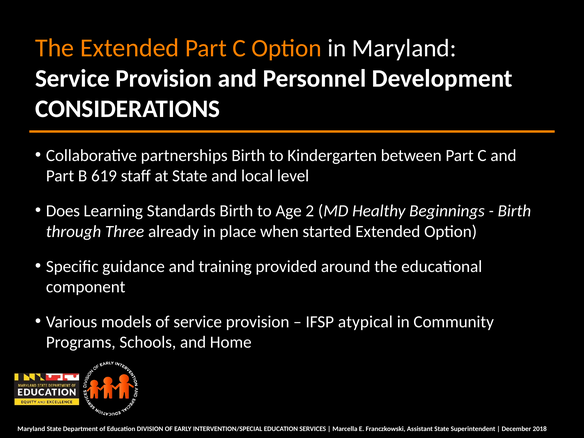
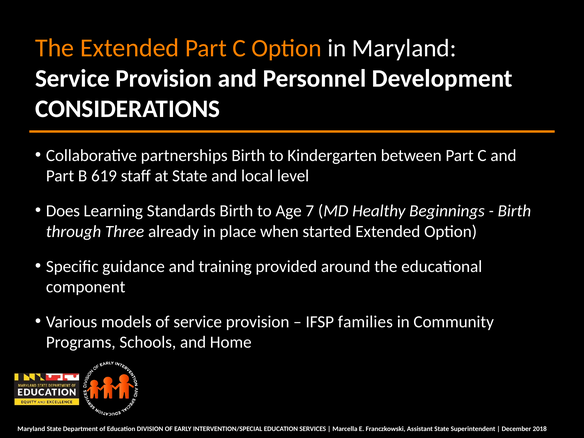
2: 2 -> 7 (310, 211)
atypical: atypical -> families (365, 322)
